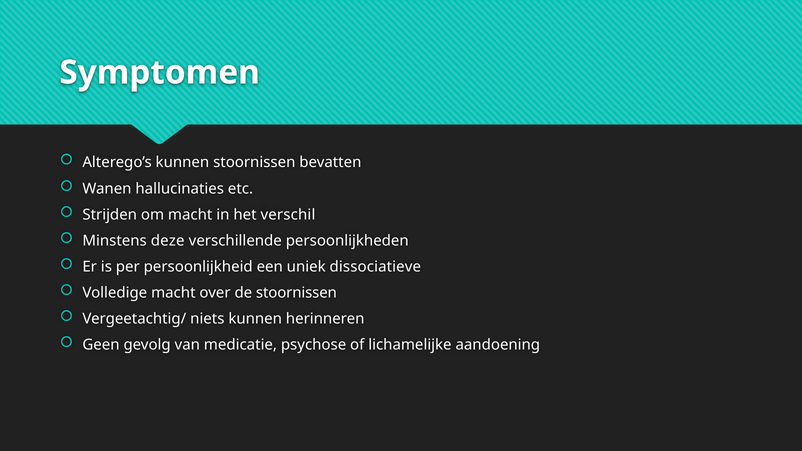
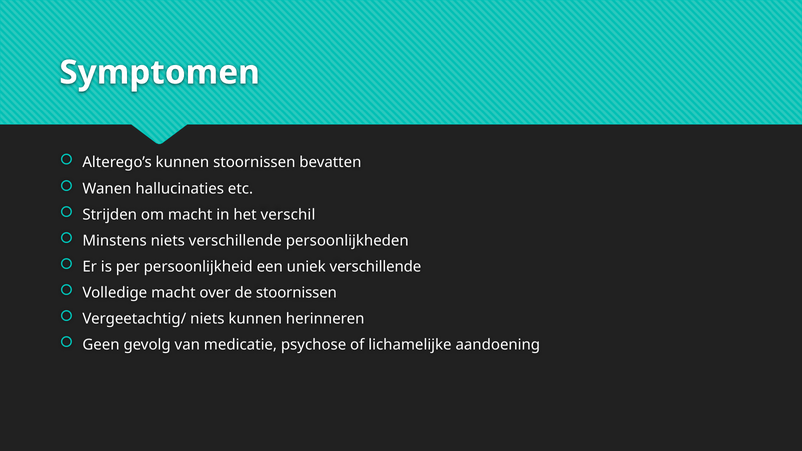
Minstens deze: deze -> niets (168, 241)
uniek dissociatieve: dissociatieve -> verschillende (375, 267)
